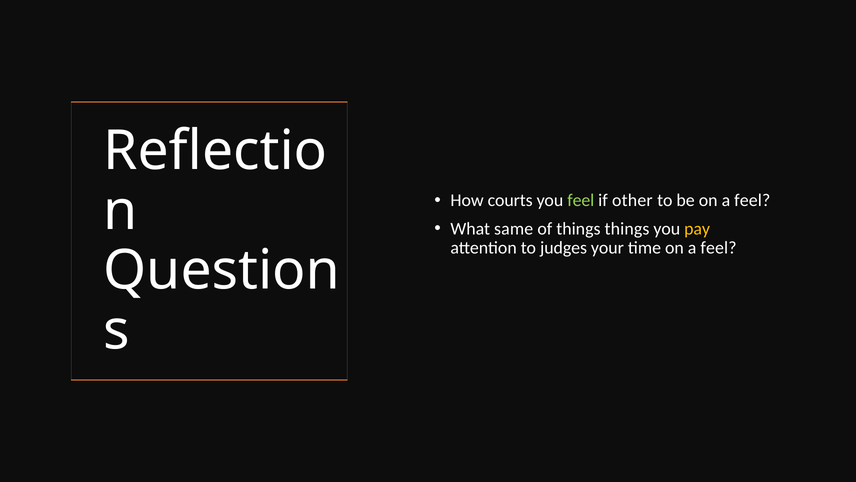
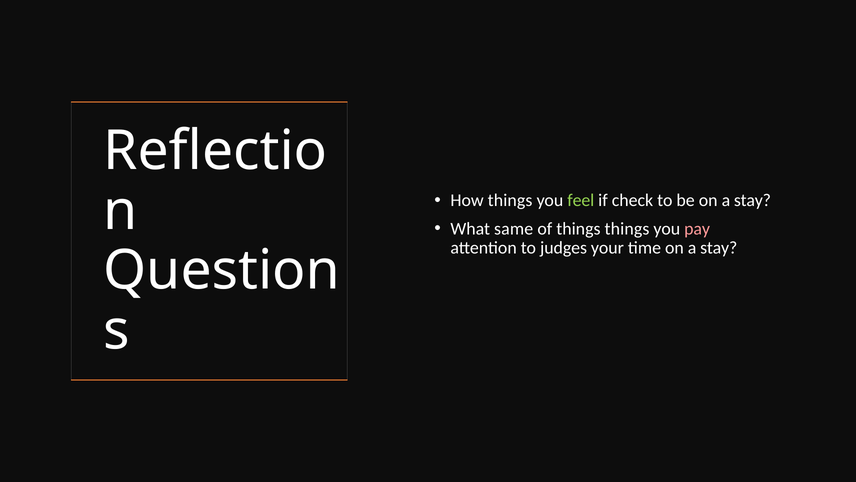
How courts: courts -> things (510, 200)
other: other -> check (632, 200)
be on a feel: feel -> stay (752, 200)
pay colour: yellow -> pink (697, 229)
time on a feel: feel -> stay (719, 248)
